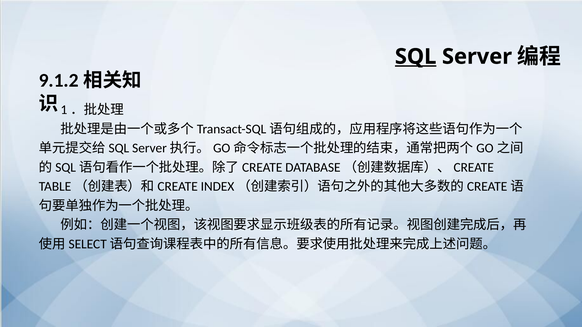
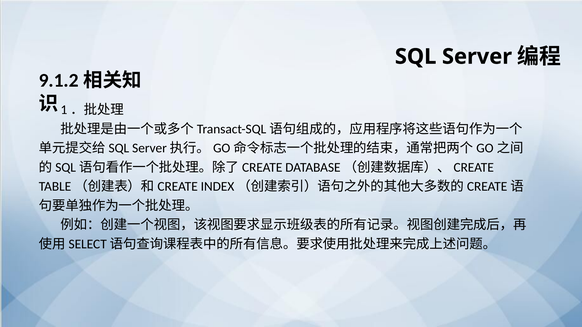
SQL underline: present -> none (416, 57)
